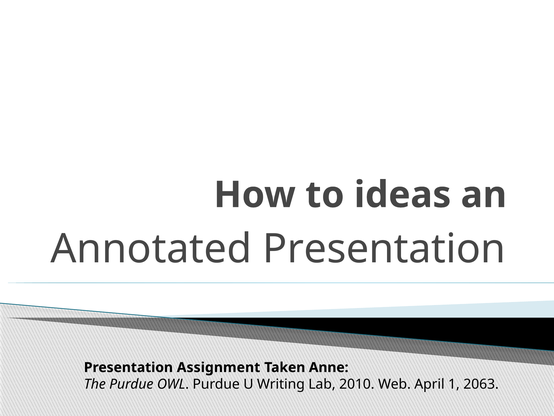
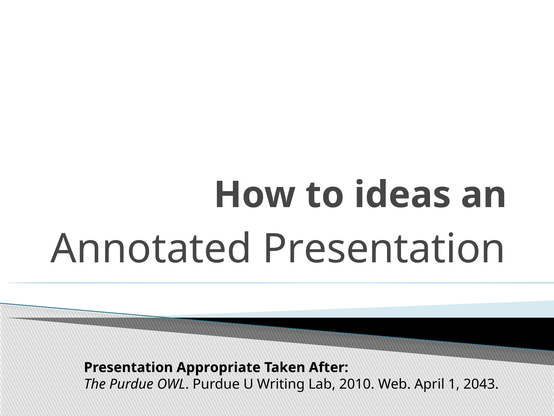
Assignment: Assignment -> Appropriate (219, 367)
Anne: Anne -> After (329, 367)
2063: 2063 -> 2043 (481, 384)
